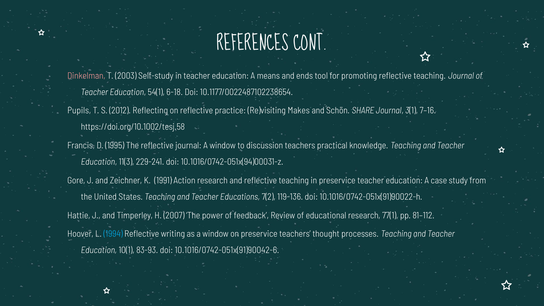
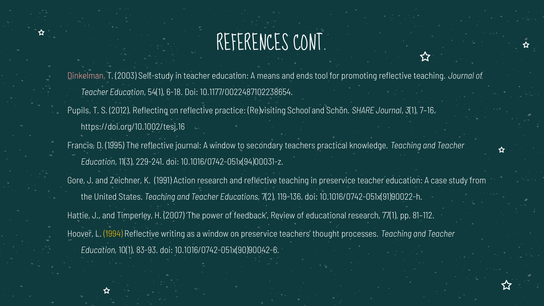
Makes: Makes -> School (299, 111)
https://doi.org/10.1002/tesj.58: https://doi.org/10.1002/tesj.58 -> https://doi.org/10.1002/tesj.16 (133, 127)
discussion: discussion -> secondary (265, 146)
1994 colour: light blue -> yellow (113, 234)
10.1016/0742-051x(91)90042-6: 10.1016/0742-051x(91)90042-6 -> 10.1016/0742-051x(90)90042-6 (227, 250)
